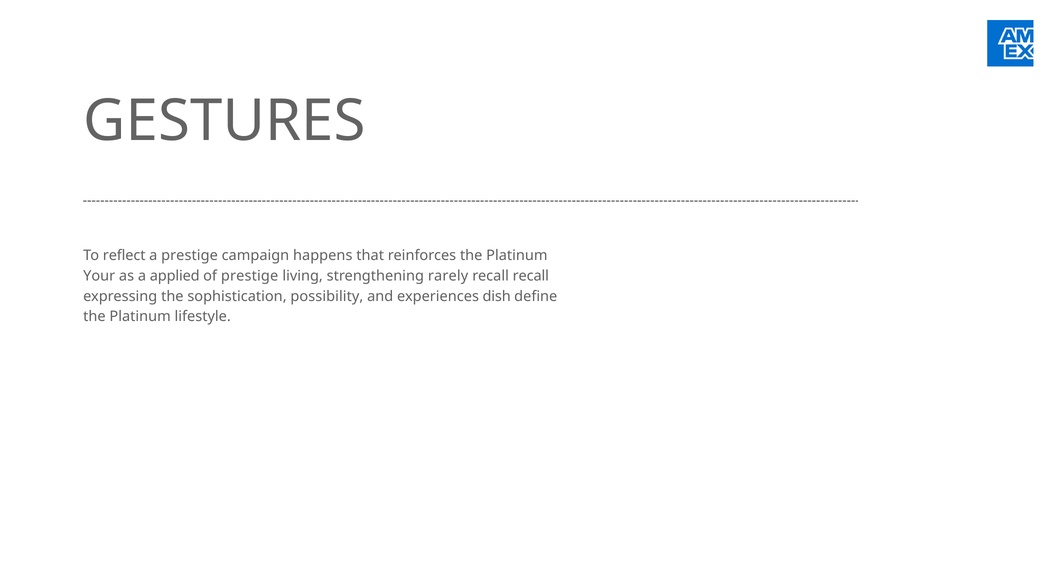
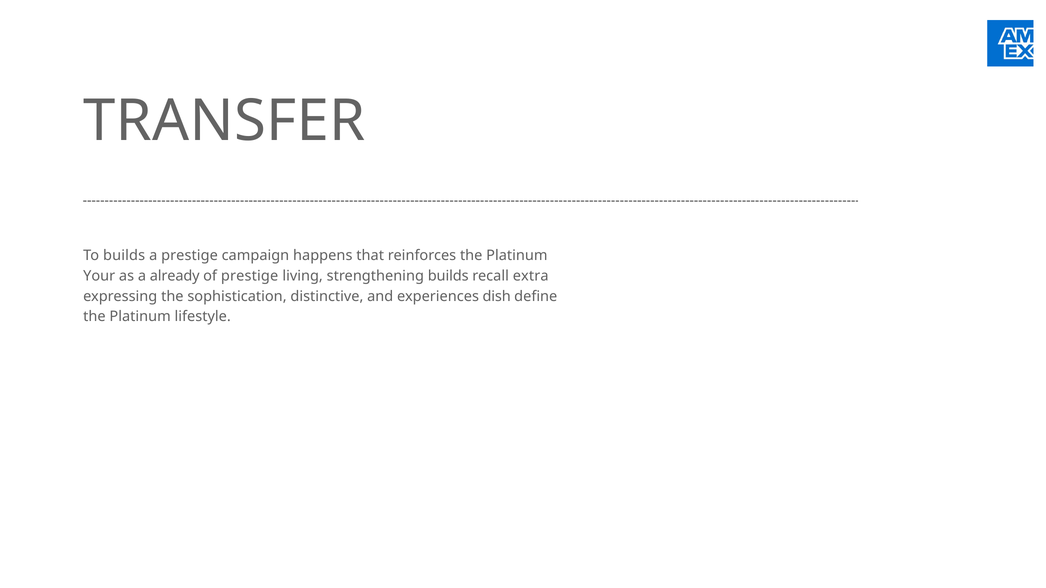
GESTURES: GESTURES -> TRANSFER (224, 121)
To reflect: reflect -> builds (124, 256)
applied: applied -> already (175, 276)
strengthening rarely: rarely -> builds (448, 276)
recall recall: recall -> extra (531, 276)
possibility: possibility -> distinctive (327, 296)
